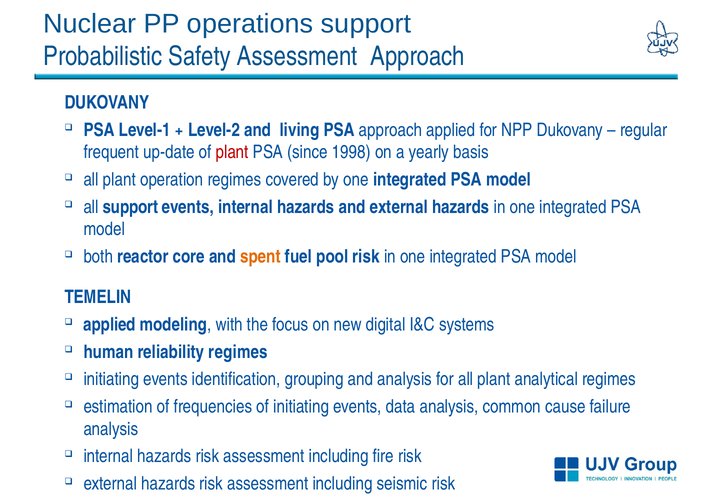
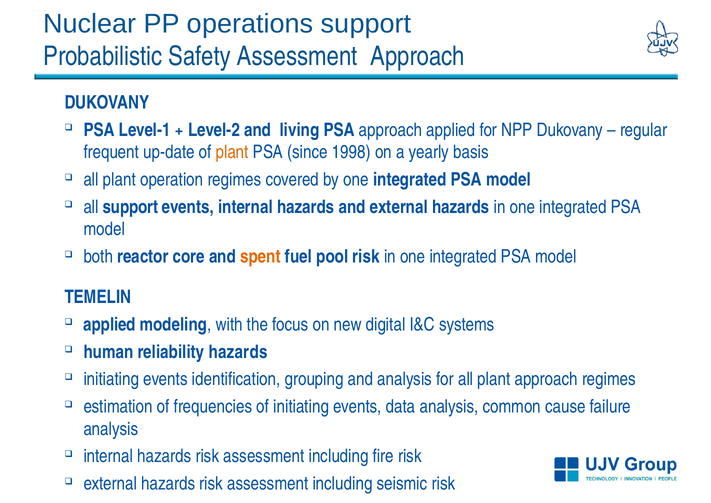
plant colour: red -> orange (232, 152)
reliability regimes: regimes -> hazards (238, 352)
plant analytical: analytical -> approach (546, 379)
